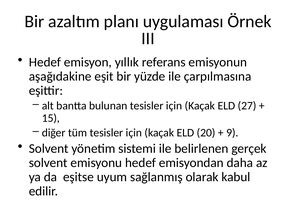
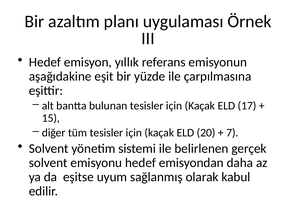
27: 27 -> 17 (247, 106)
9: 9 -> 7 (232, 133)
